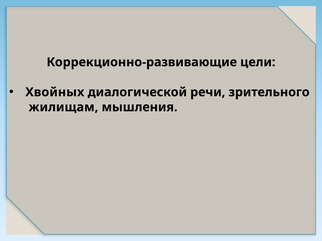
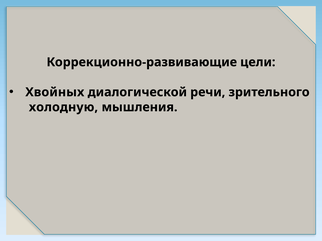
жилищам: жилищам -> холодную (63, 107)
